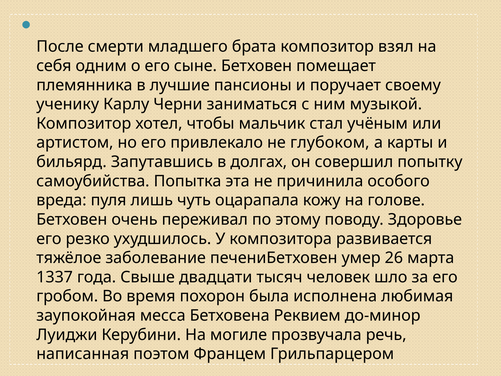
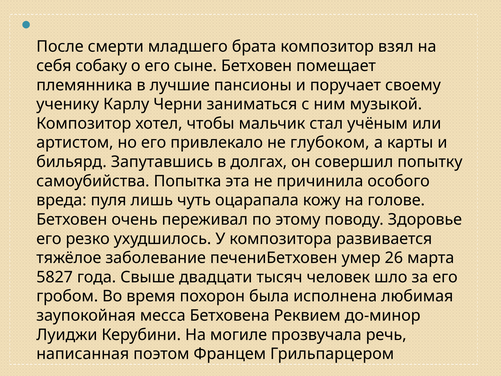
одним: одним -> собаку (101, 66)
1337: 1337 -> 5827 (55, 277)
